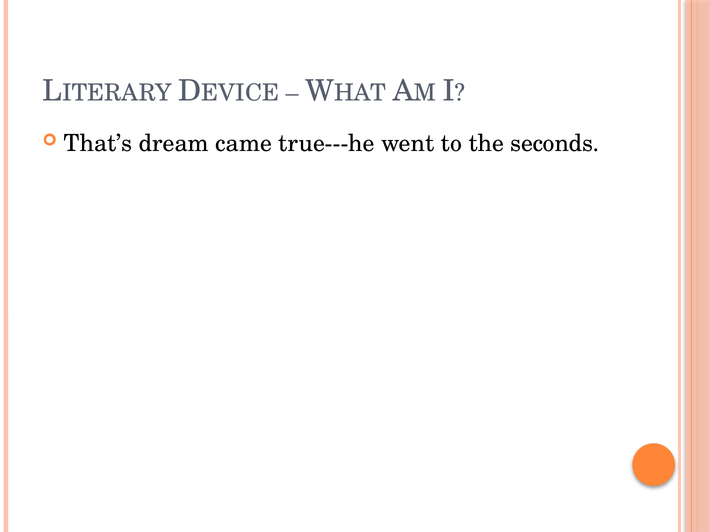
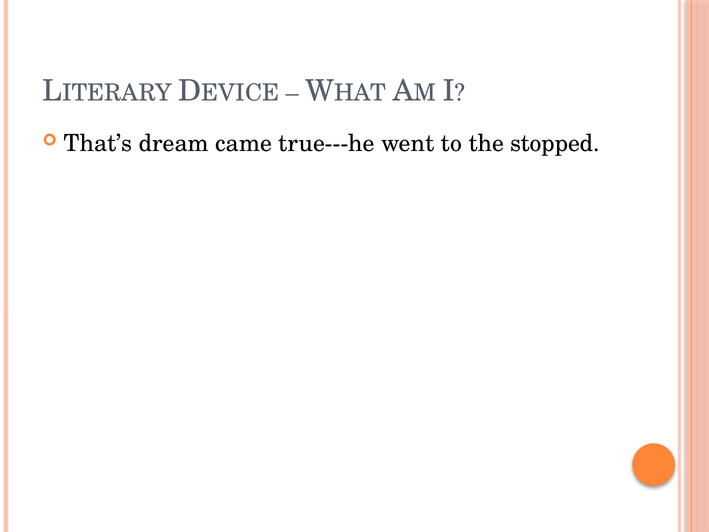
seconds: seconds -> stopped (555, 143)
